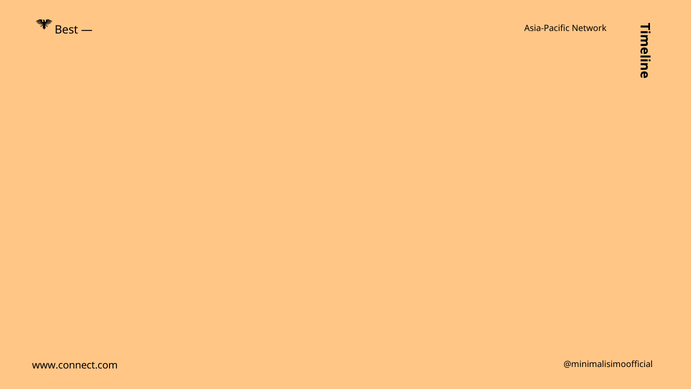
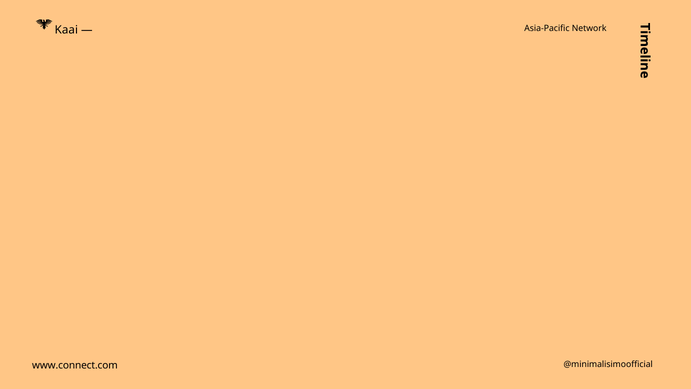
Best: Best -> Kaai (66, 30)
